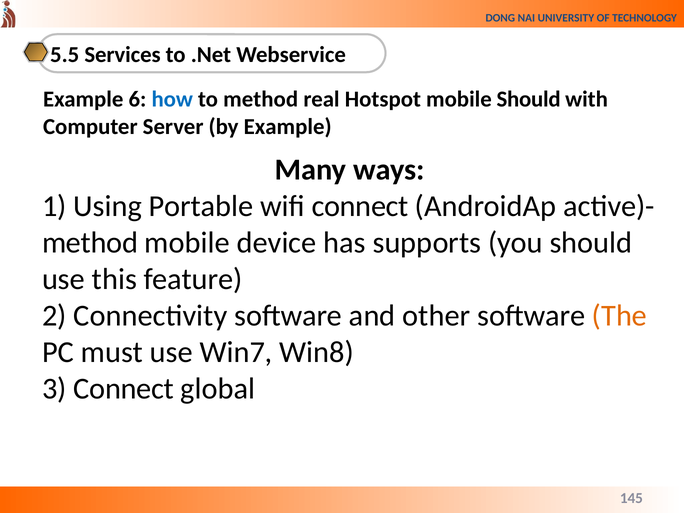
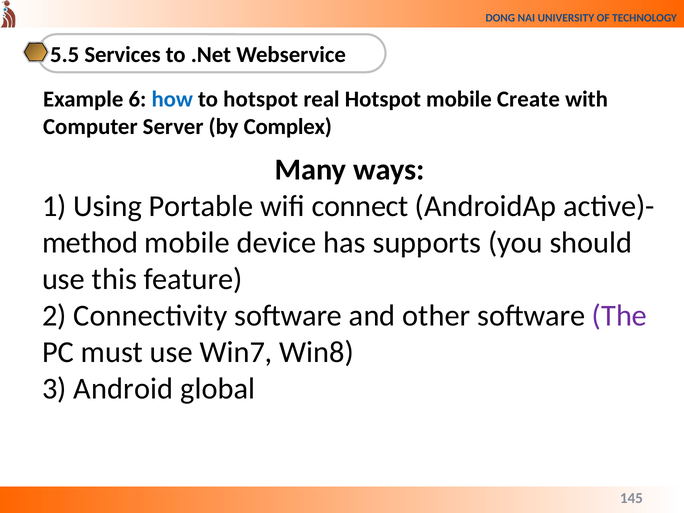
to method: method -> hotspot (261, 99)
mobile Should: Should -> Create (528, 99)
by Example: Example -> Complex (288, 127)
The colour: orange -> purple (620, 316)
3 Connect: Connect -> Android (123, 389)
